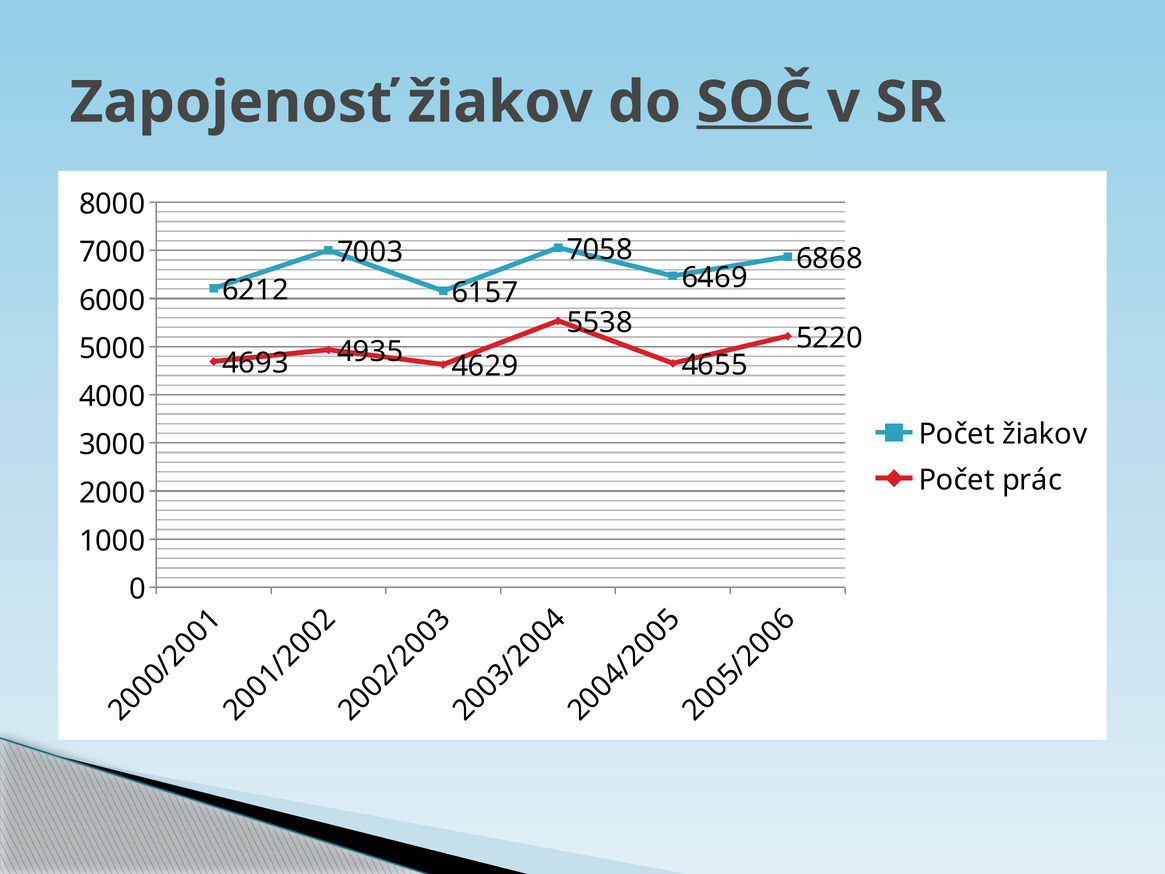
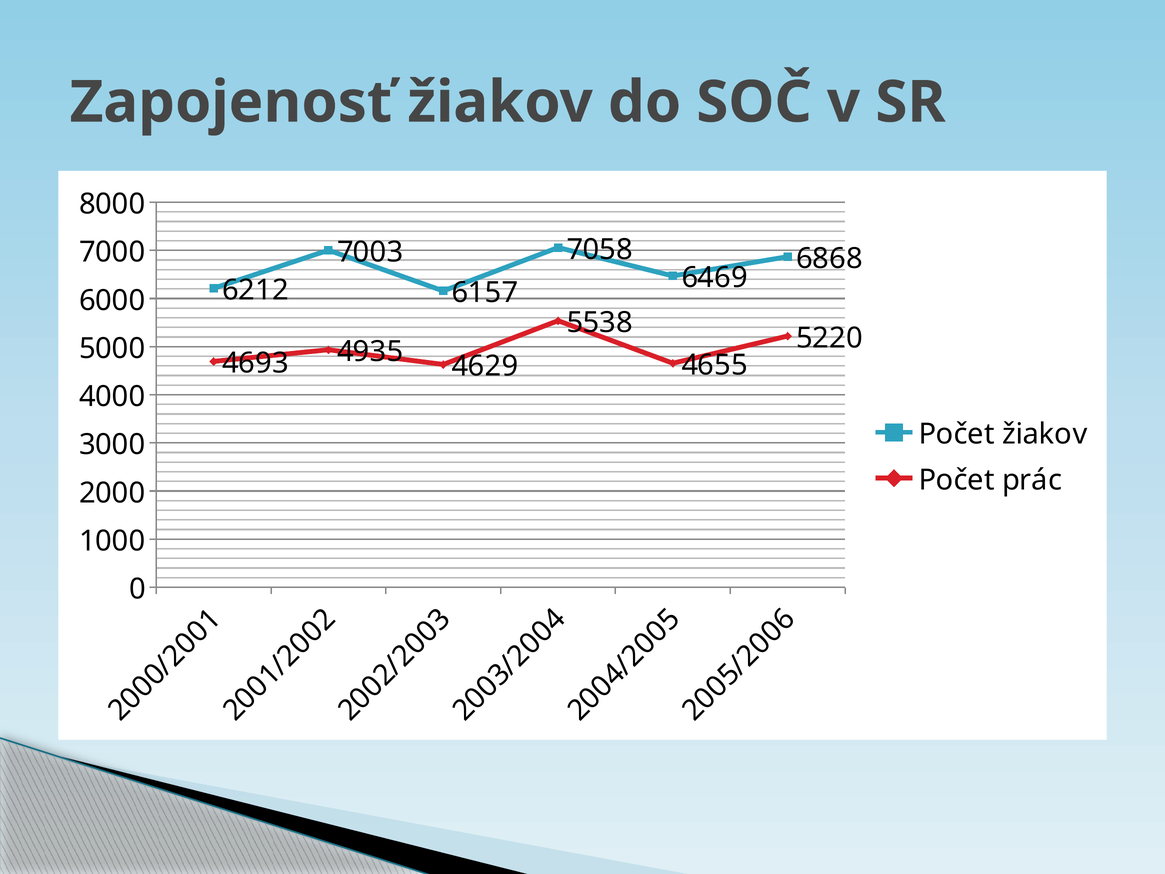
SOČ underline: present -> none (754, 102)
